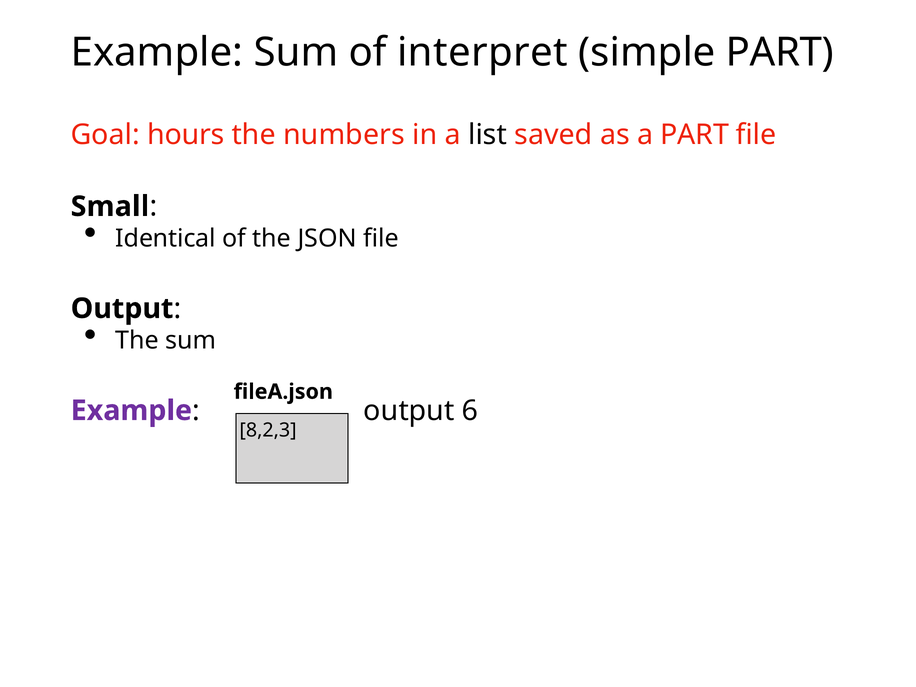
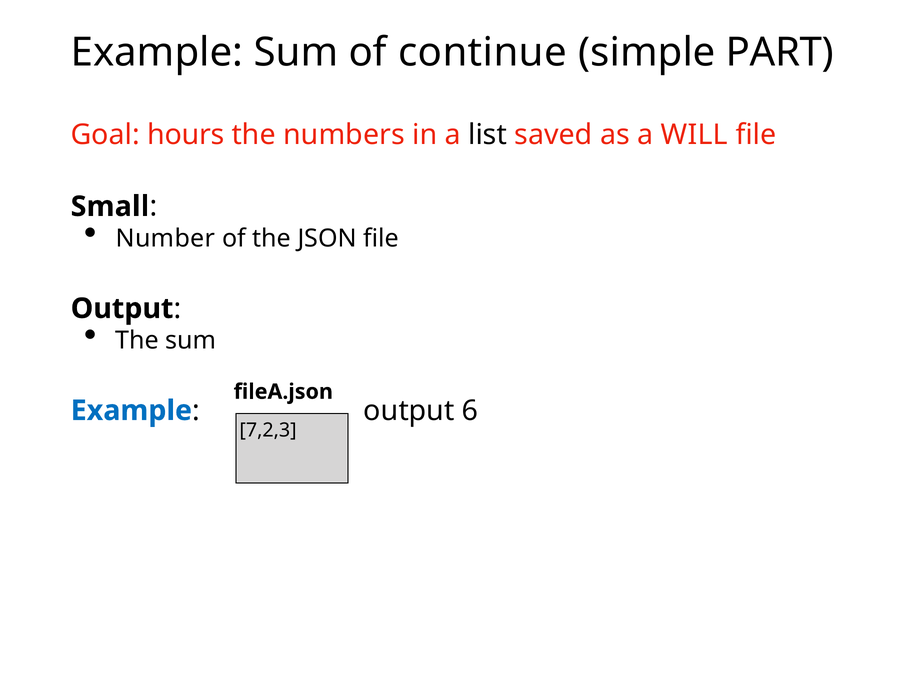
interpret: interpret -> continue (482, 52)
a PART: PART -> WILL (694, 135)
Identical: Identical -> Number (165, 239)
Example colour: purple -> blue (131, 411)
8,2,3: 8,2,3 -> 7,2,3 (268, 430)
